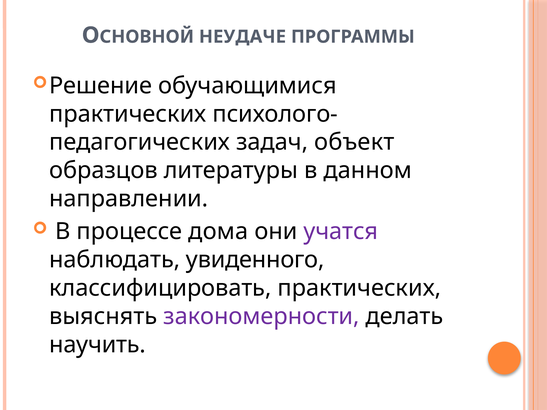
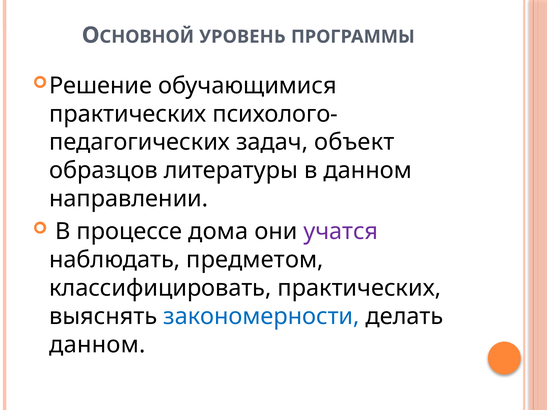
НЕУДАЧЕ: НЕУДАЧЕ -> УРОВЕНЬ (242, 37)
увиденного: увиденного -> предметом (255, 260)
закономерности colour: purple -> blue (261, 317)
научить: научить -> данном (97, 345)
